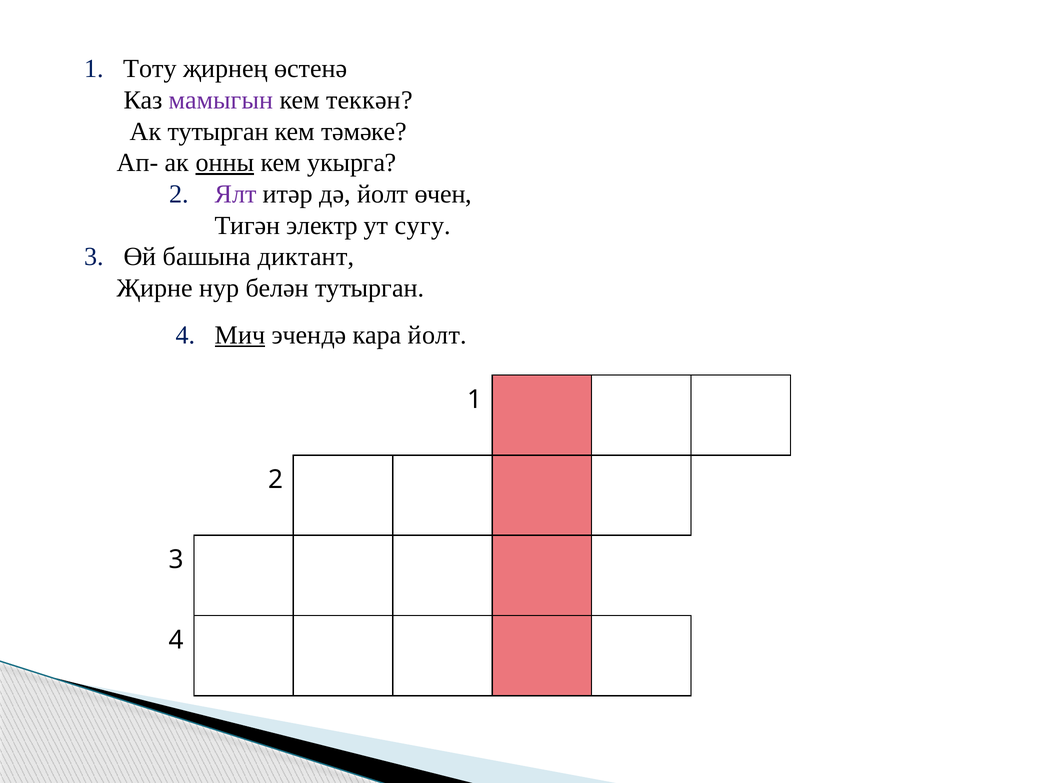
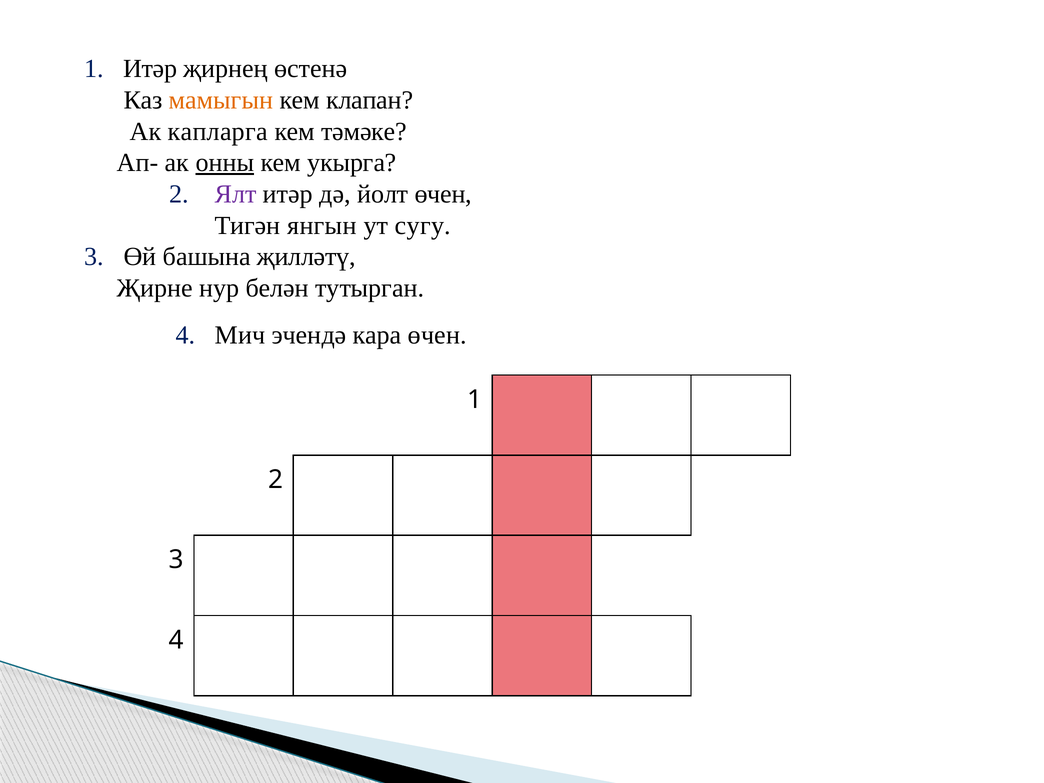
1 Тоту: Тоту -> Итәр (150, 69)
мамыгын colour: purple -> orange (221, 100)
теккән: теккән -> клапан (370, 100)
Ак тутырган: тутырган -> капларга (218, 131)
электр: электр -> янгын (322, 225)
диктант: диктант -> җилләтү (306, 257)
Мич underline: present -> none (240, 335)
кара йолт: йолт -> өчен (437, 335)
